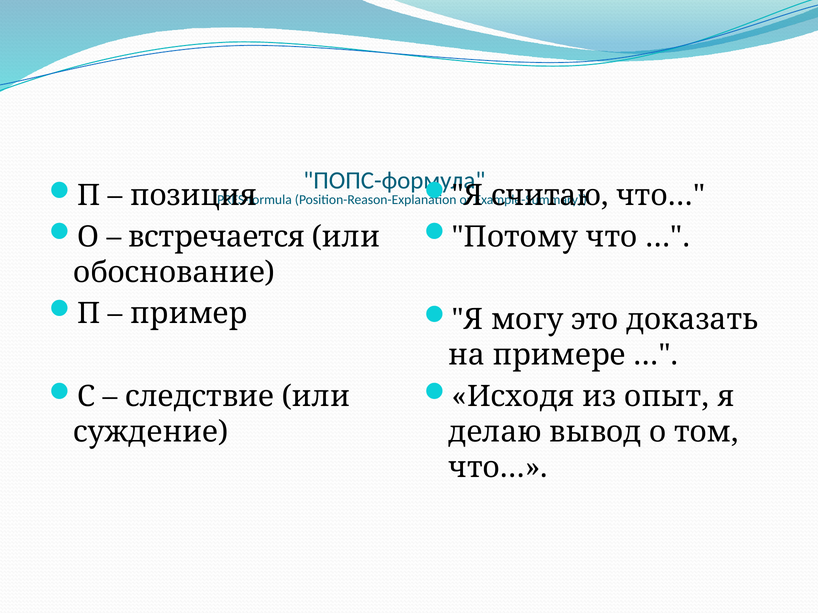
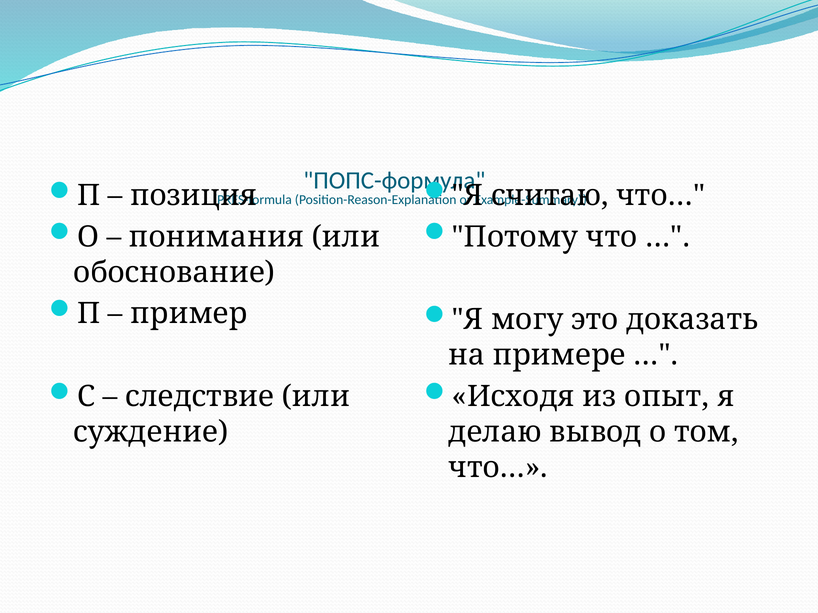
встречается: встречается -> понимания (216, 237)
